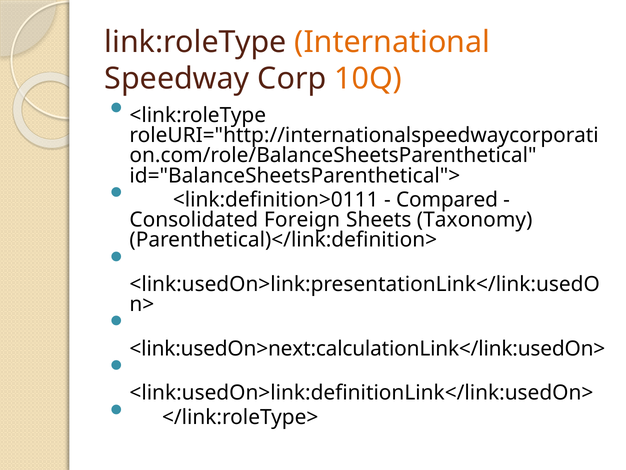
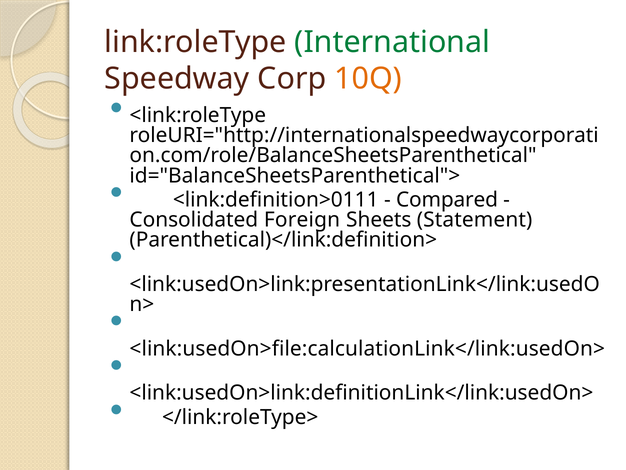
International colour: orange -> green (392, 42)
Taxonomy: Taxonomy -> Statement (475, 220)
<link:usedOn>next:calculationLink</link:usedOn>: <link:usedOn>next:calculationLink</link:usedOn> -> <link:usedOn>file:calculationLink</link:usedOn> (367, 348)
